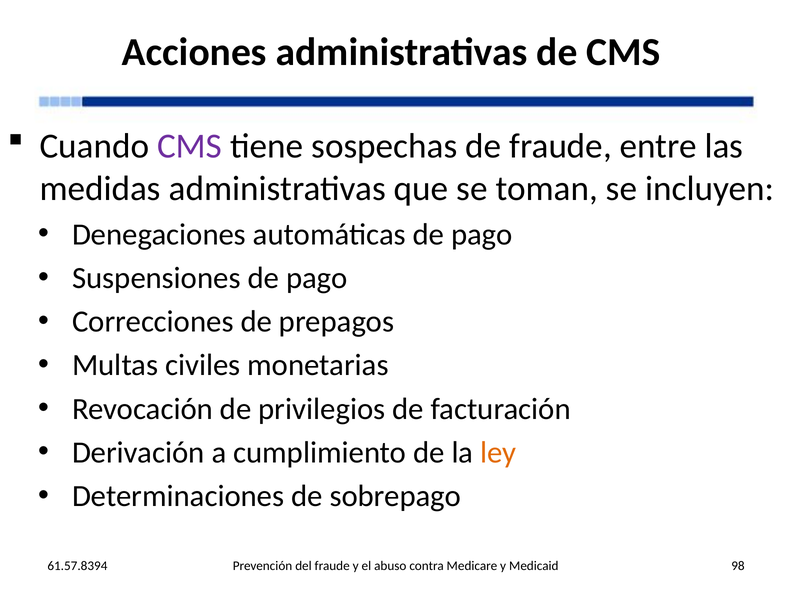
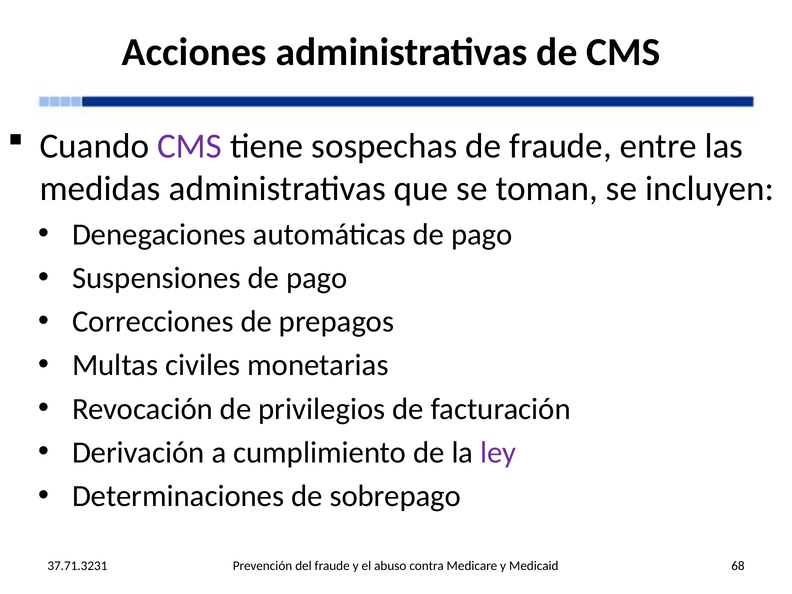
ley colour: orange -> purple (498, 452)
61.57.8394: 61.57.8394 -> 37.71.3231 (77, 566)
98: 98 -> 68 (738, 566)
